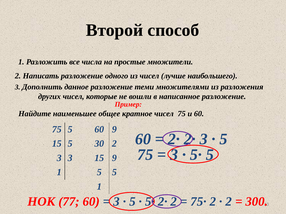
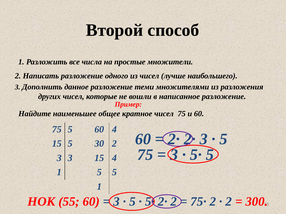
60 9: 9 -> 4 (114, 130)
15 9: 9 -> 4 (114, 158)
77: 77 -> 55 (69, 202)
